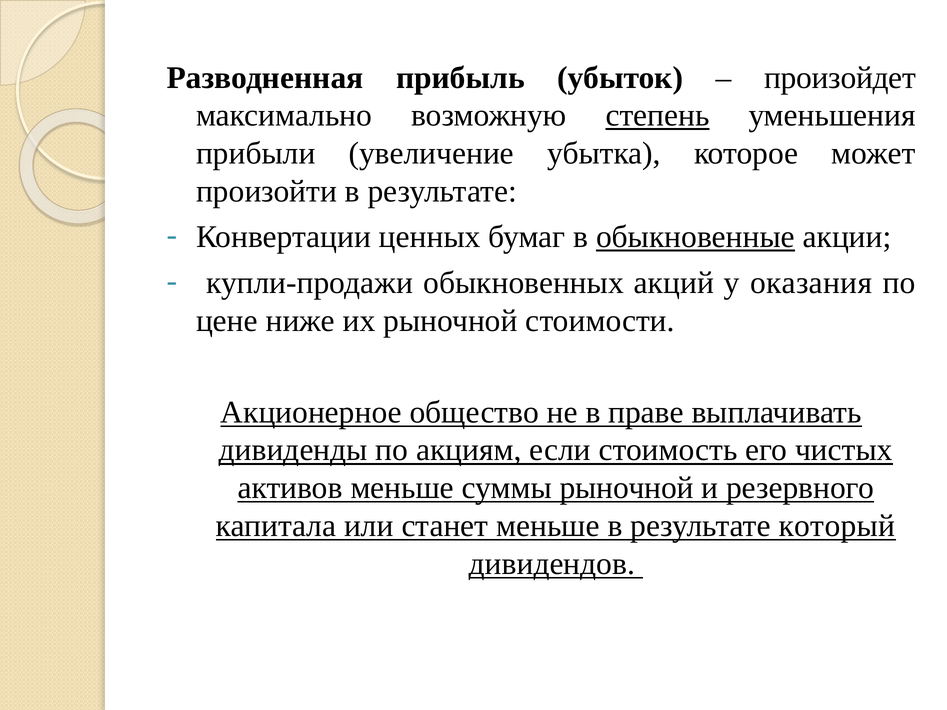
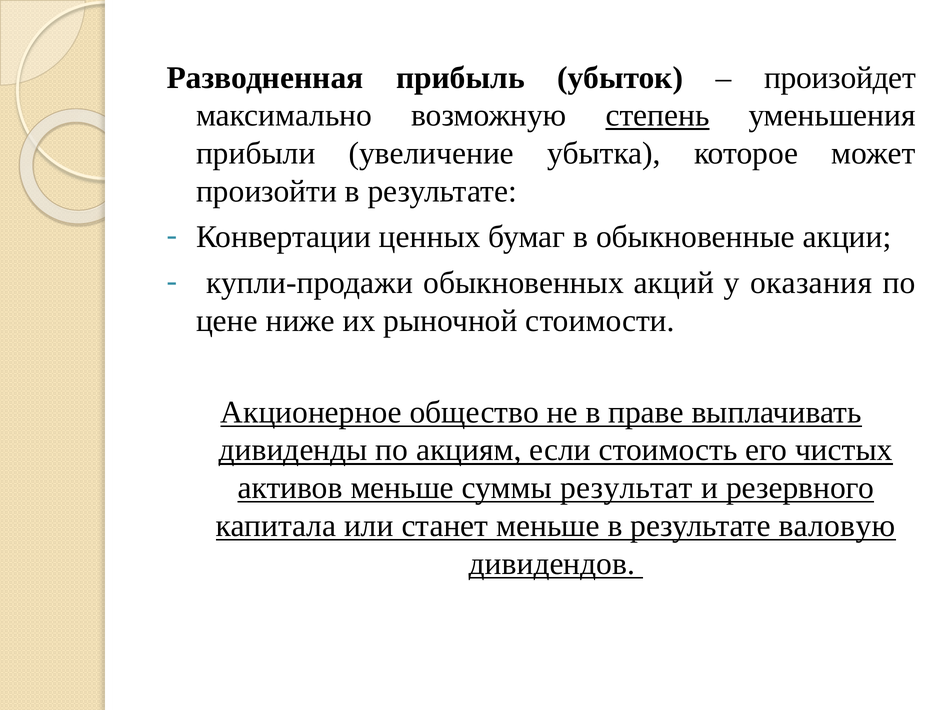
обыкновенные underline: present -> none (695, 237)
суммы рыночной: рыночной -> результат (626, 488)
который: который -> валовую (837, 526)
